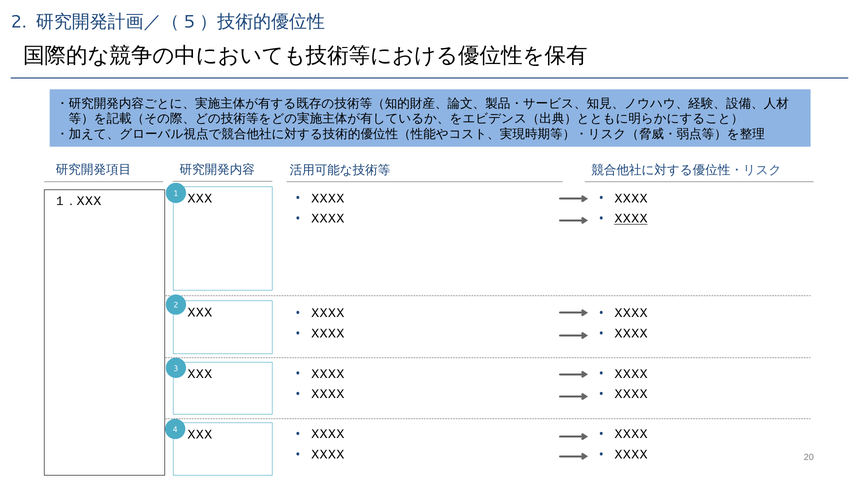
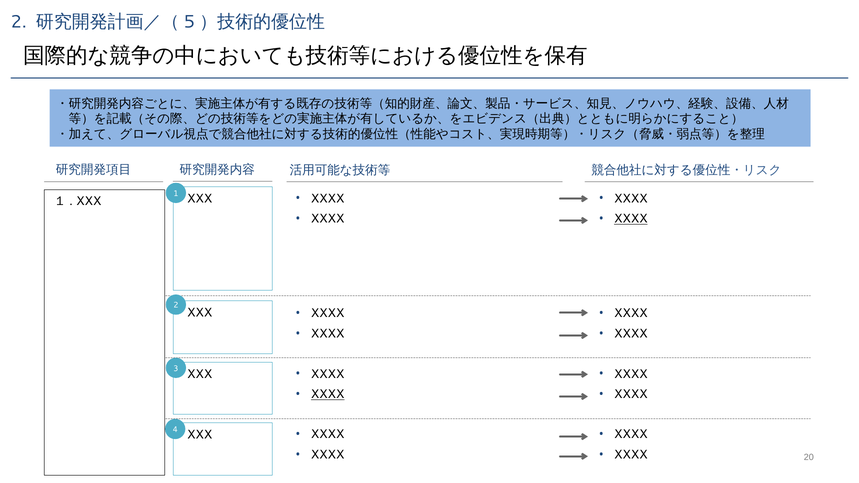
XXXX underline: none -> present (328, 394)
